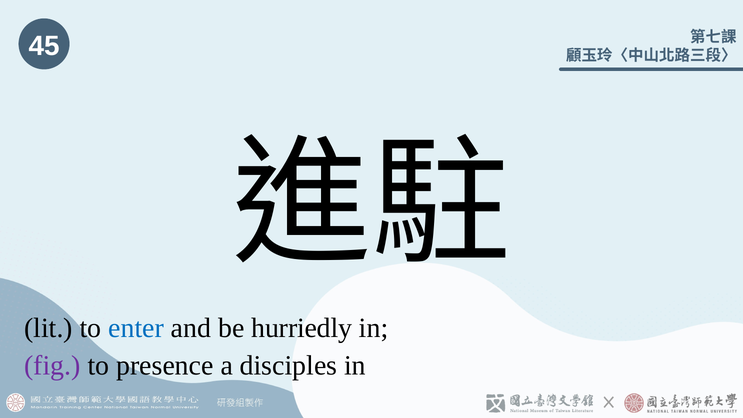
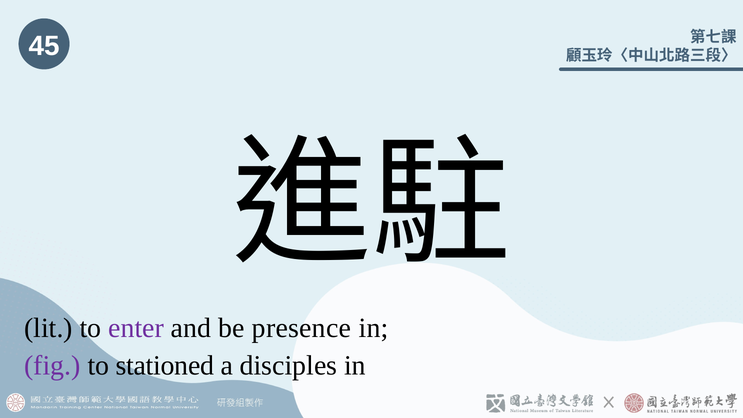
enter colour: blue -> purple (136, 328)
hurriedly: hurriedly -> presence (302, 328)
presence: presence -> stationed (165, 366)
